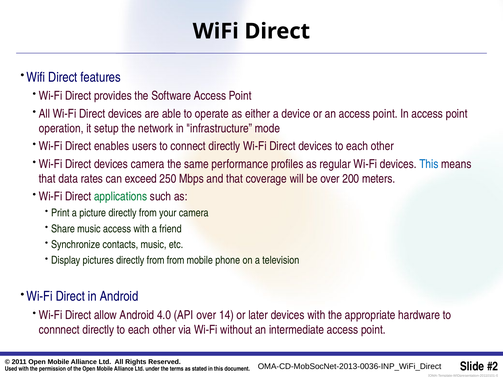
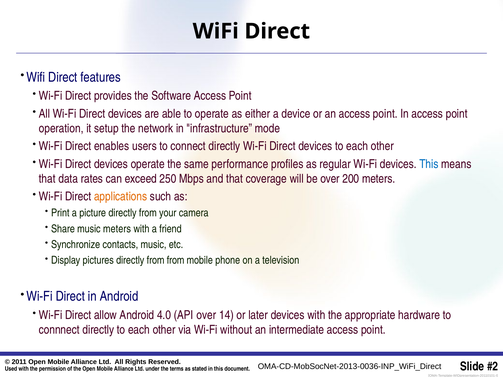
devices camera: camera -> operate (148, 164)
applications colour: green -> orange (121, 197)
music access: access -> meters (117, 229)
